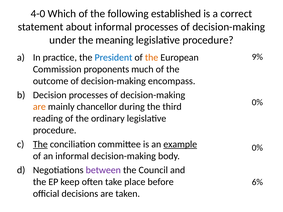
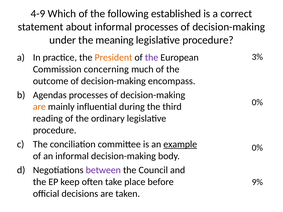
4-0: 4-0 -> 4-9 (38, 14)
9%: 9% -> 3% (257, 57)
President colour: blue -> orange (113, 58)
the colour: orange -> purple (152, 58)
proponents: proponents -> concerning (106, 69)
Decision: Decision -> Agendas (50, 95)
chancellor: chancellor -> influential (97, 107)
The underline: present -> none (40, 144)
6%: 6% -> 9% (257, 182)
